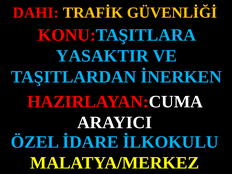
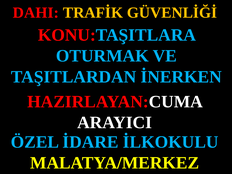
YASAKTIR: YASAKTIR -> OTURMAK (102, 56)
